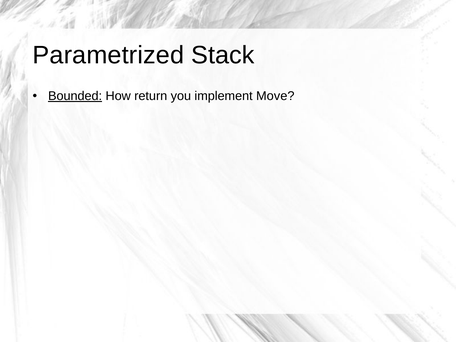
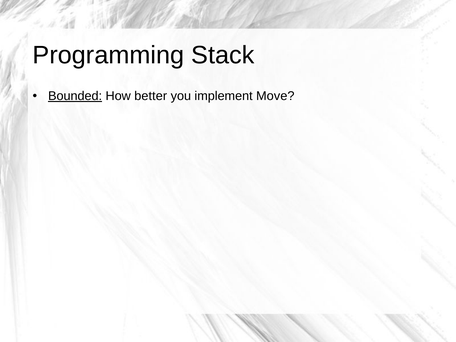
Parametrized: Parametrized -> Programming (108, 55)
return: return -> better (151, 96)
